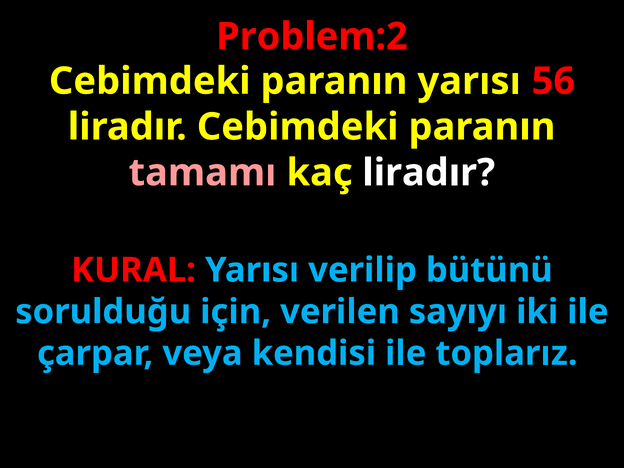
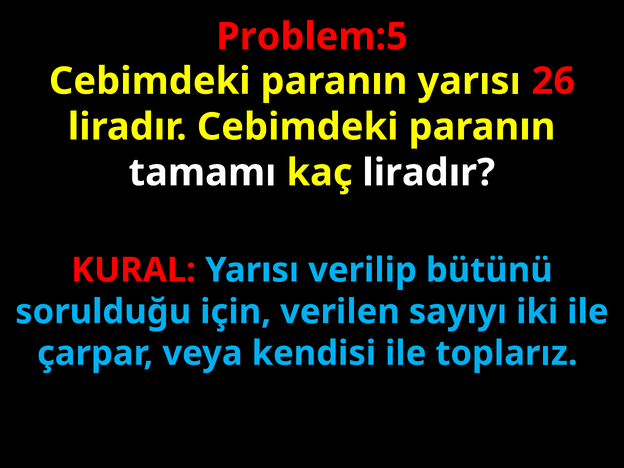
Problem:2: Problem:2 -> Problem:5 (312, 37)
56: 56 -> 26 (553, 81)
tamamı colour: pink -> white (203, 173)
